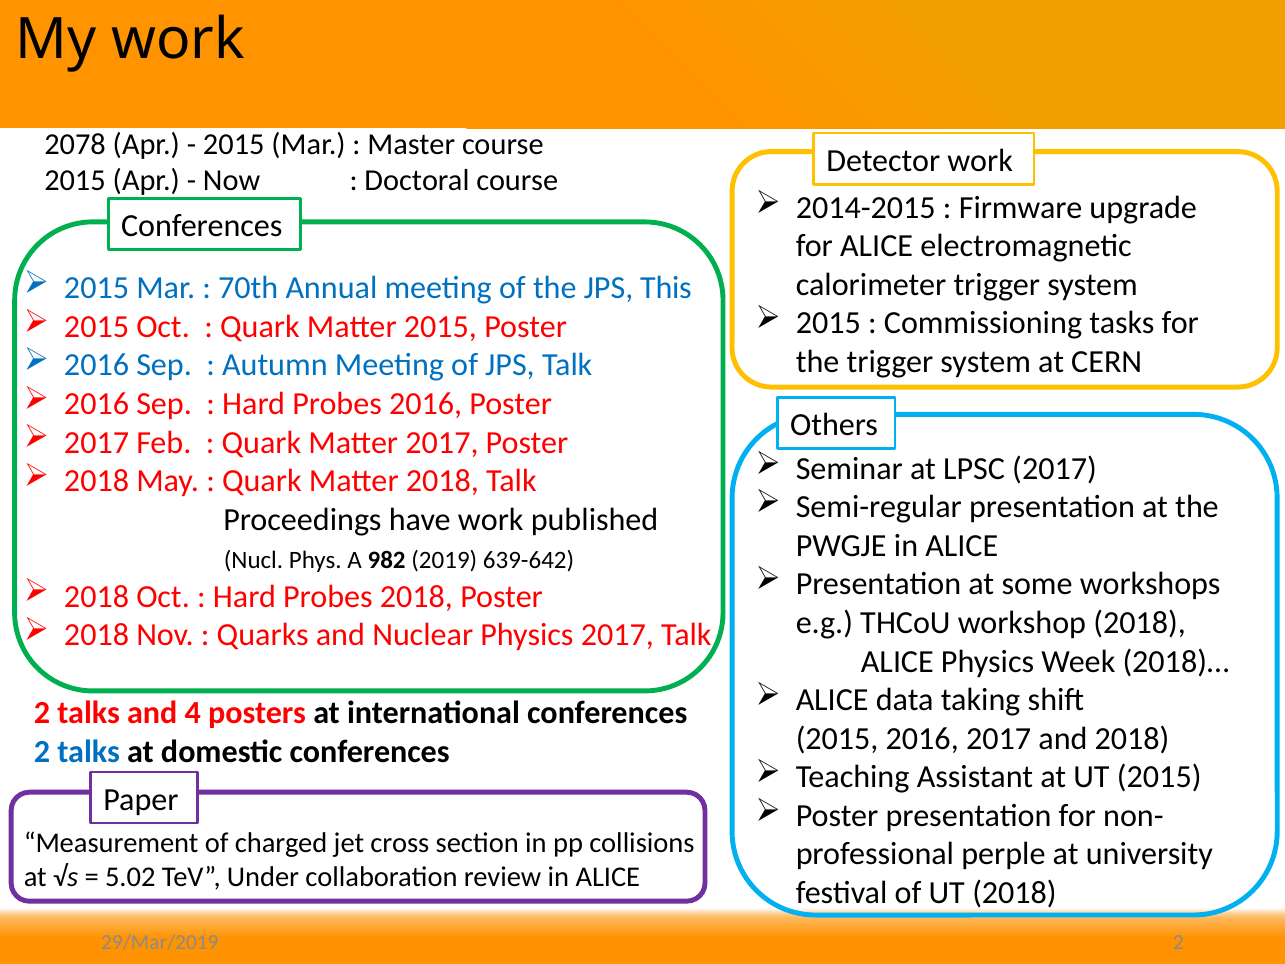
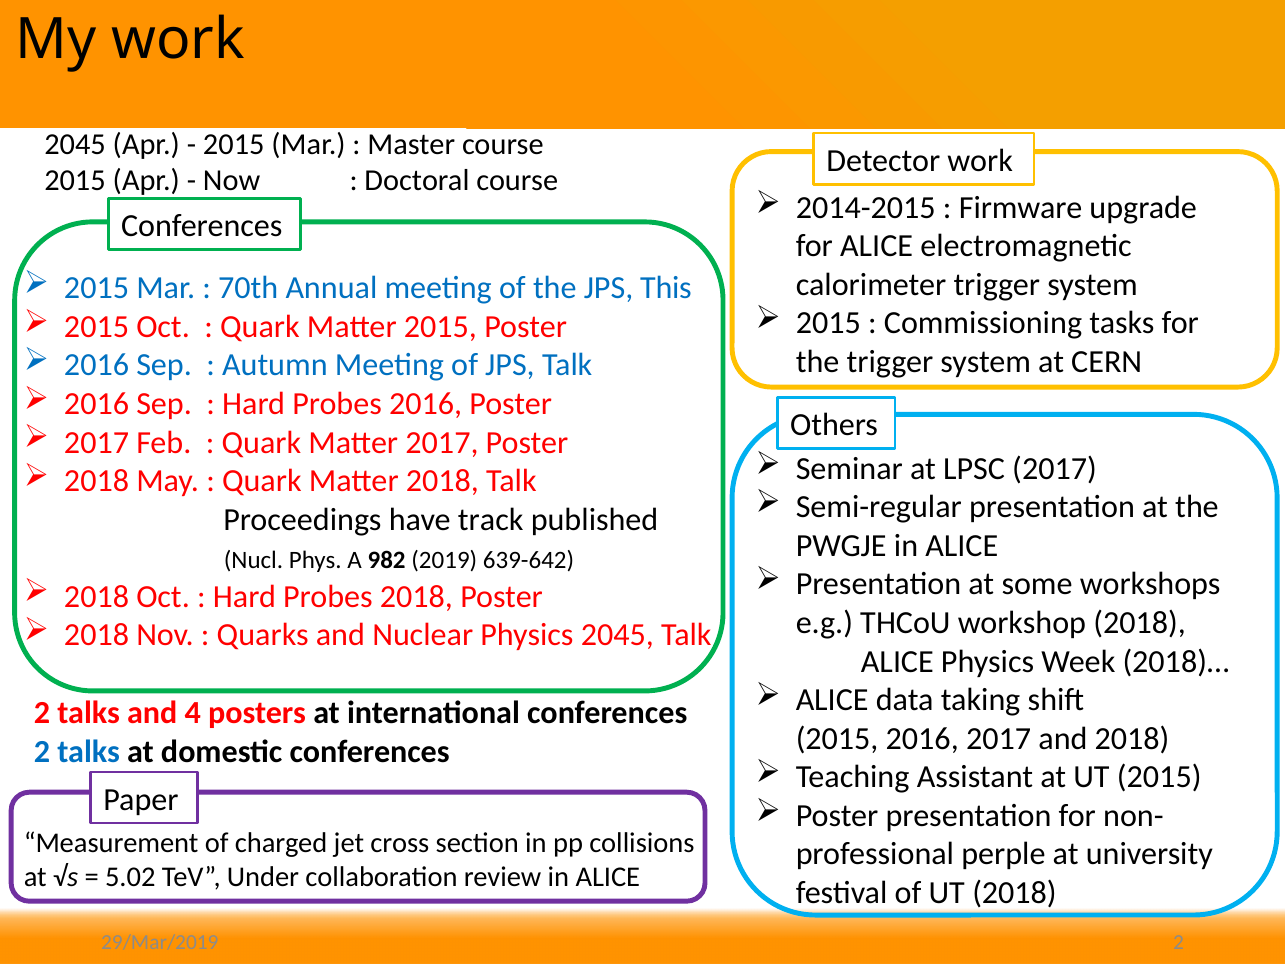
2078: 2078 -> 2045 (75, 144)
have work: work -> track (491, 519)
Physics 2017: 2017 -> 2045 (617, 635)
